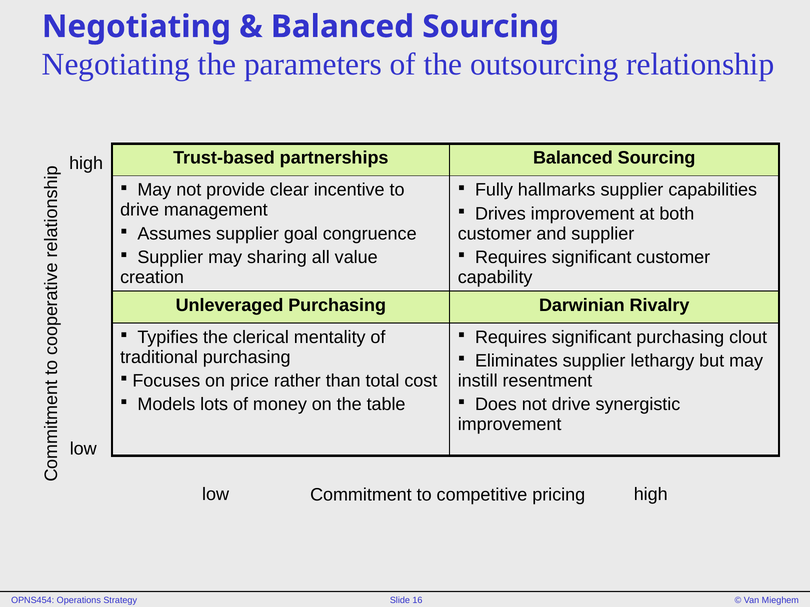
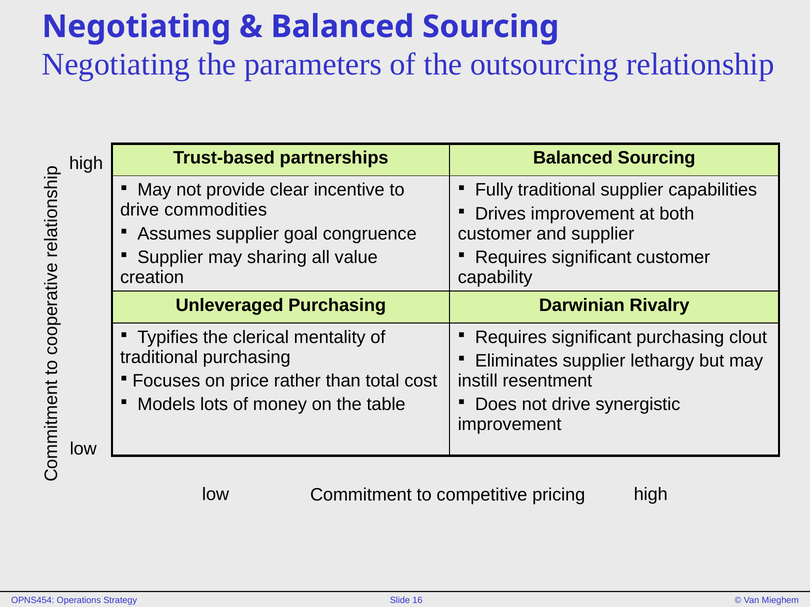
Fully hallmarks: hallmarks -> traditional (557, 190)
management: management -> commodities (216, 210)
